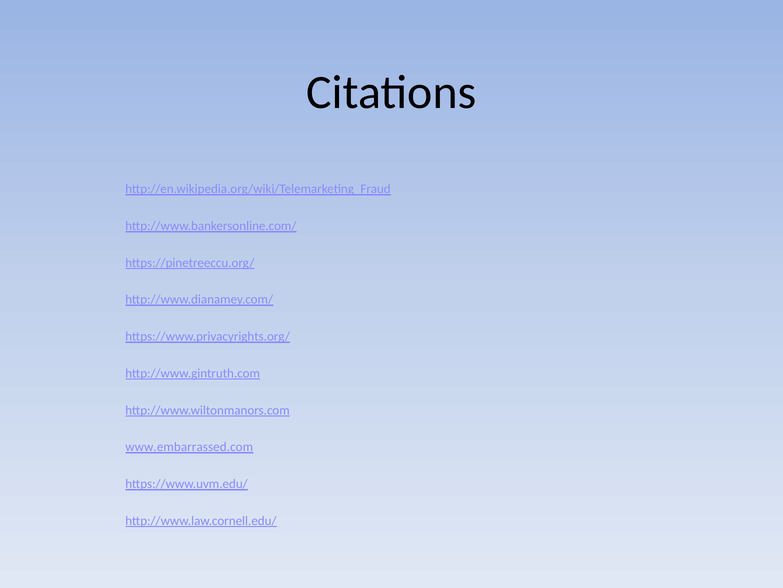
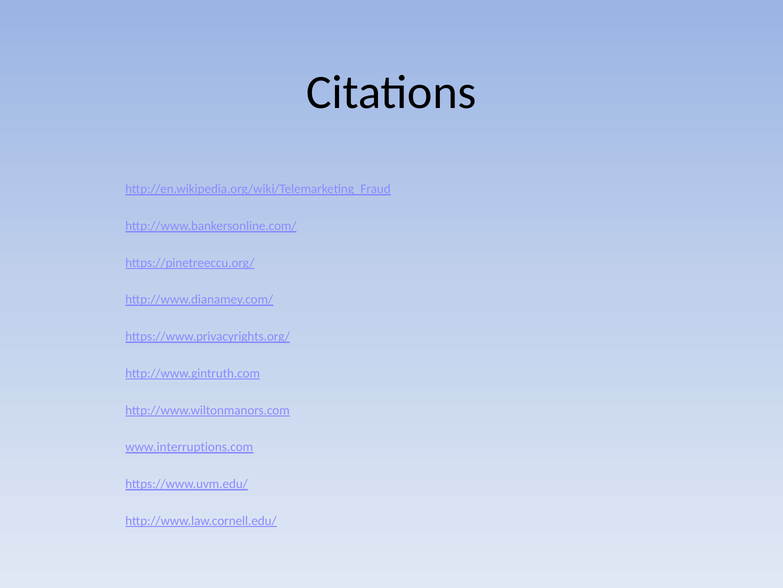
www.embarrassed.com: www.embarrassed.com -> www.interruptions.com (189, 446)
